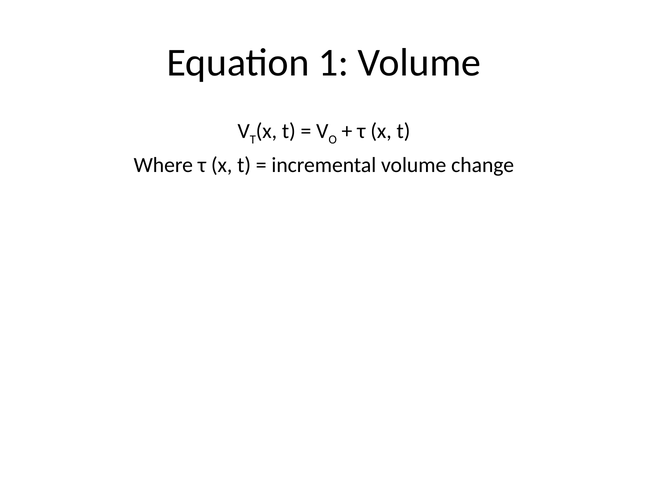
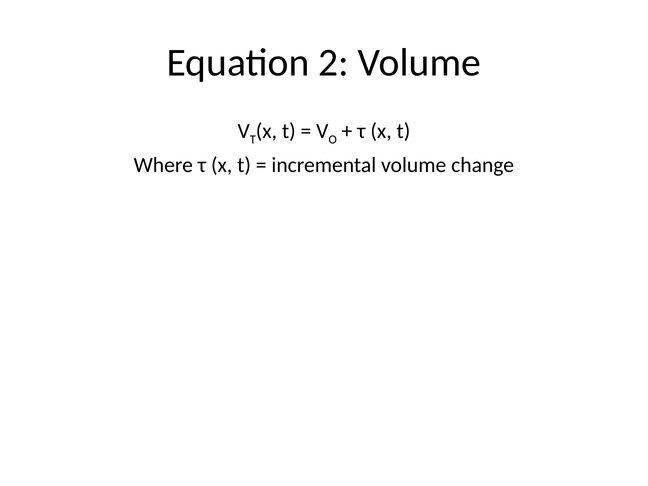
1: 1 -> 2 (334, 63)
